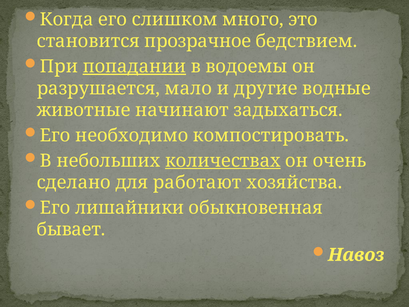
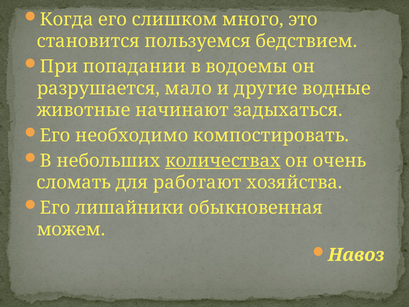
прозрачное: прозрачное -> пользуемся (198, 41)
попадании underline: present -> none (134, 66)
сделано: сделано -> сломать (74, 182)
бывает: бывает -> можем (71, 229)
